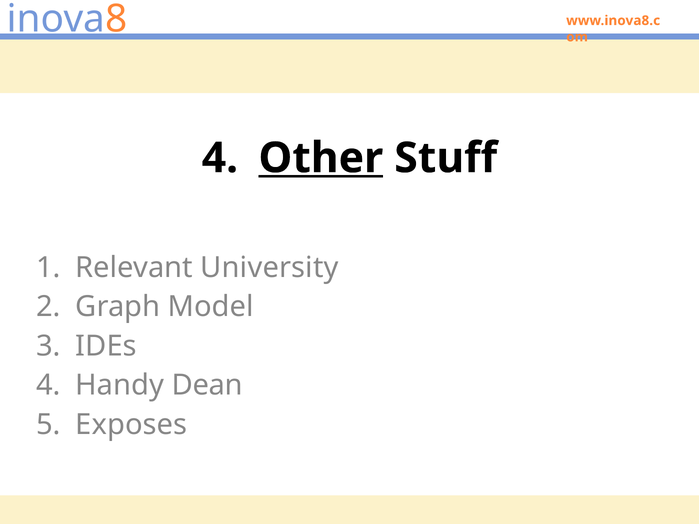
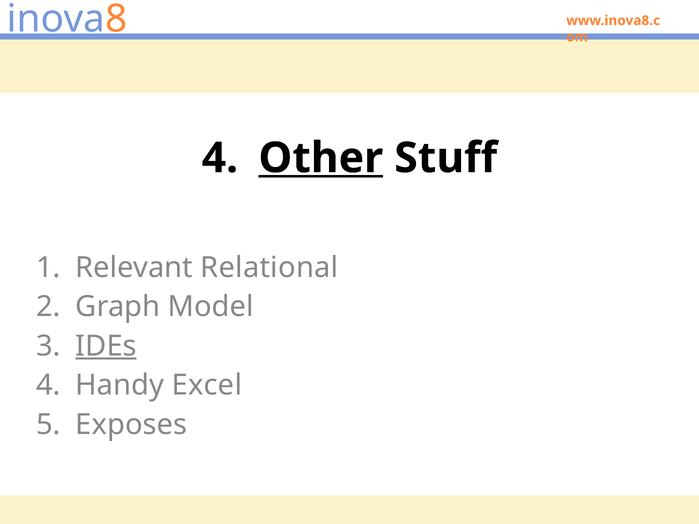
University: University -> Relational (269, 268)
IDEs underline: none -> present (106, 346)
Dean: Dean -> Excel (207, 386)
